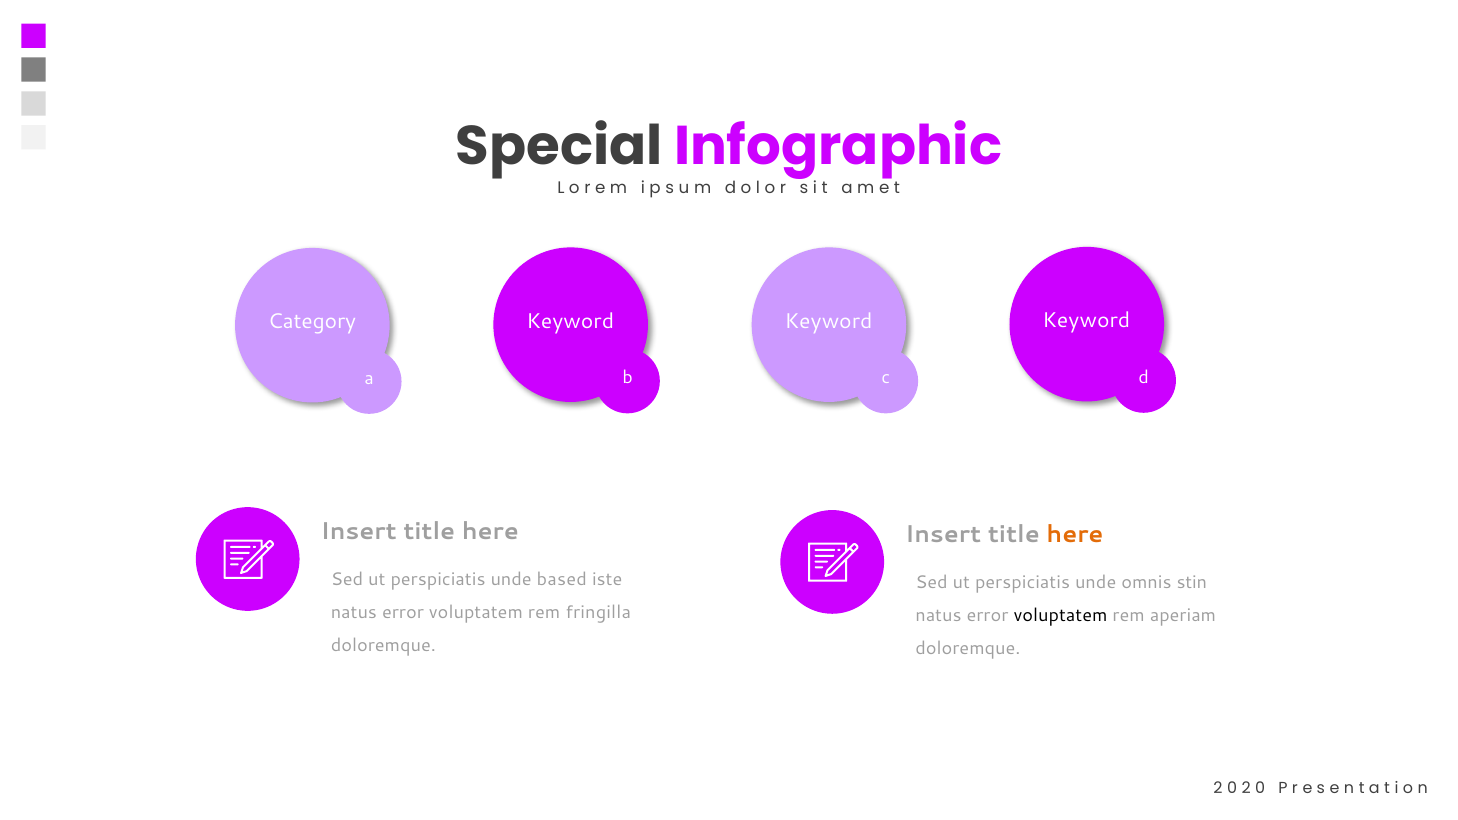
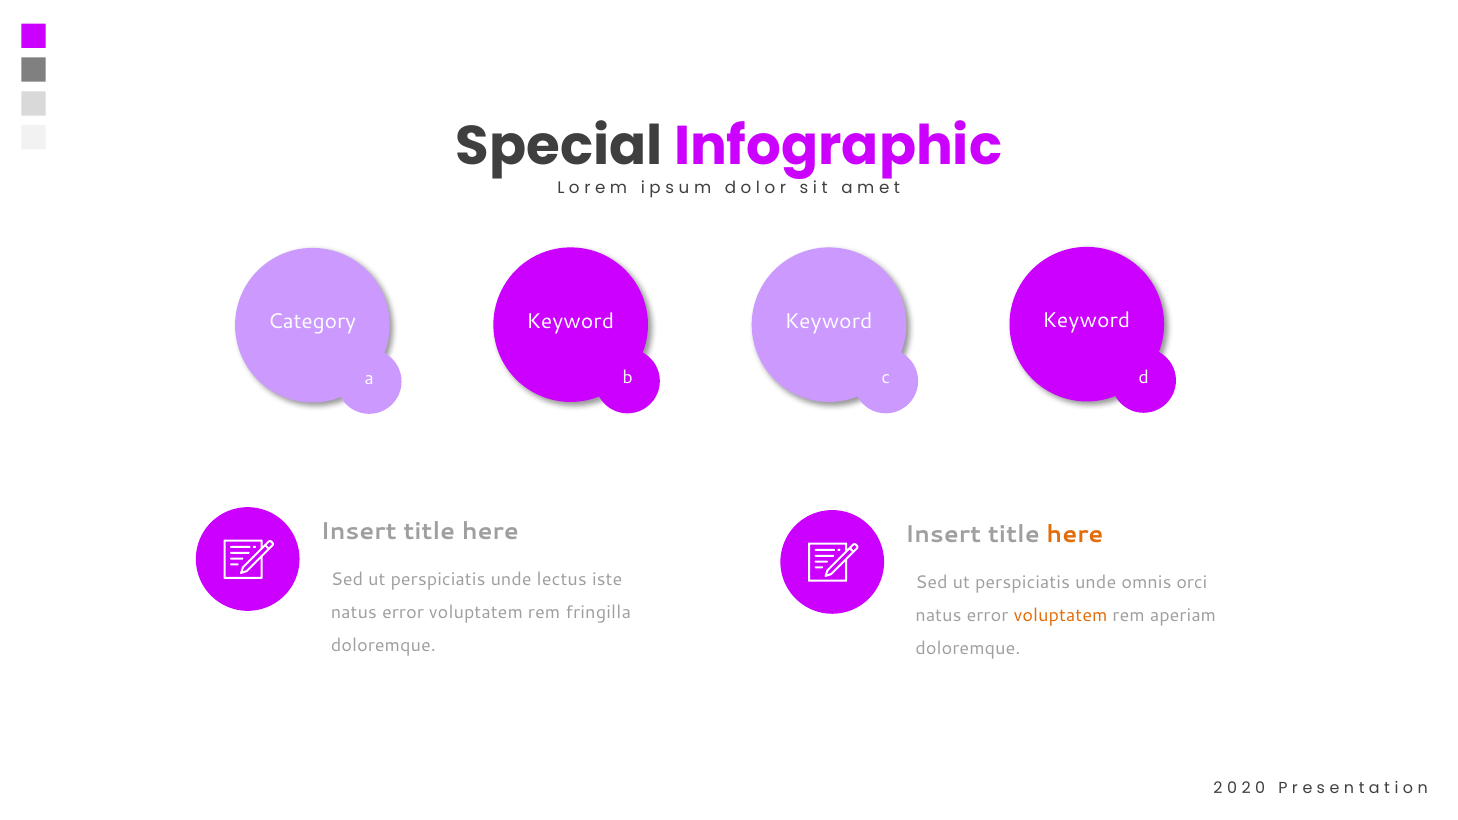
based: based -> lectus (562, 580)
stin: stin -> orci (1192, 583)
voluptatem colour: black -> orange (1061, 616)
